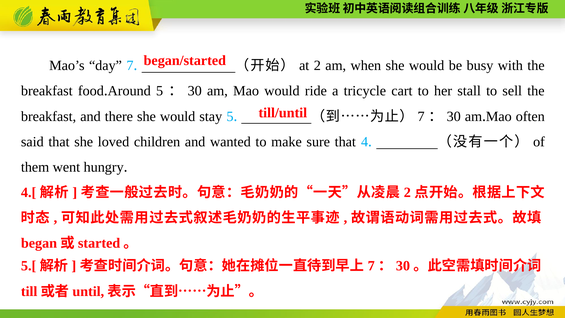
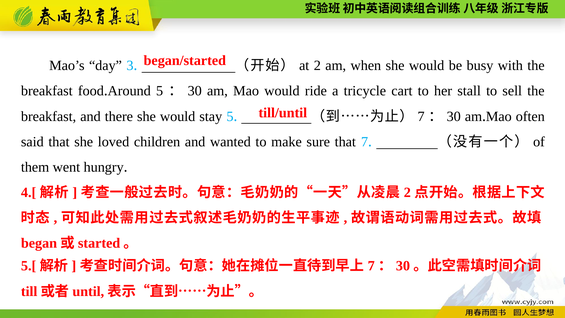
day 7: 7 -> 3 (130, 66)
that 4: 4 -> 7 (365, 142)
